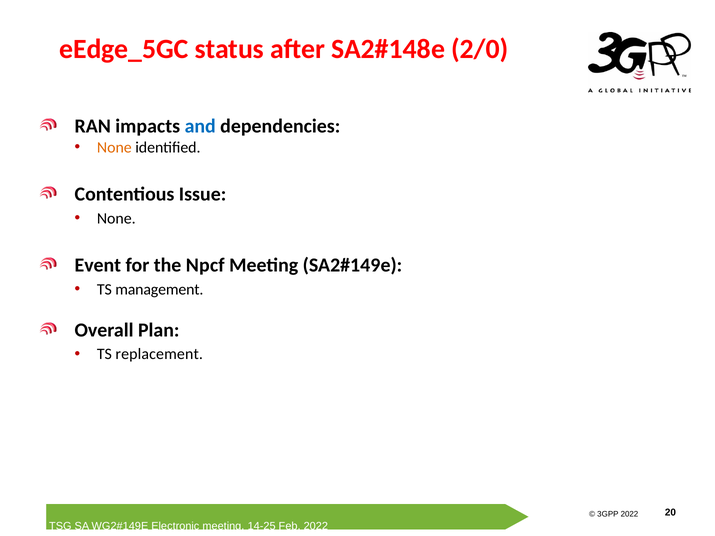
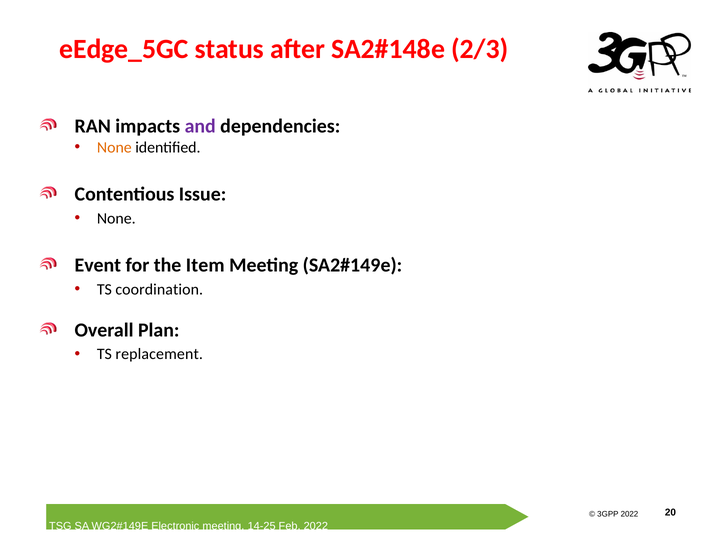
2/0: 2/0 -> 2/3 (480, 49)
and colour: blue -> purple (200, 126)
Npcf: Npcf -> Item (205, 265)
management: management -> coordination (159, 289)
